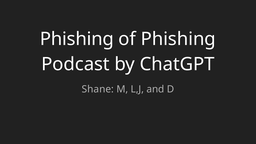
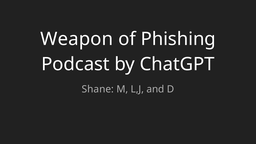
Phishing: Phishing -> Weapon (77, 39)
